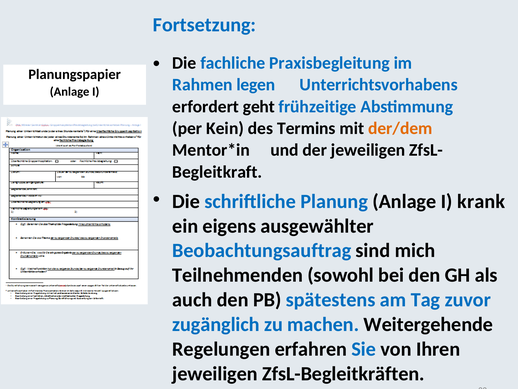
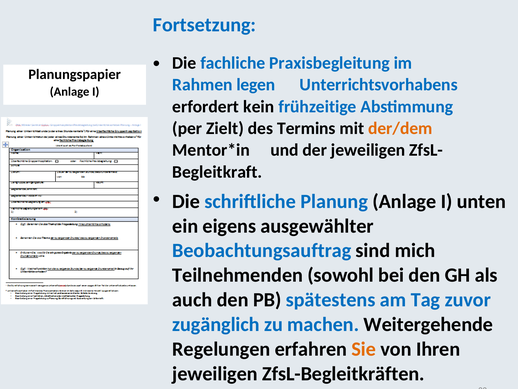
geht: geht -> kein (259, 106)
Kein: Kein -> Zielt (225, 128)
krank: krank -> unten (481, 201)
Sie colour: blue -> orange (364, 349)
